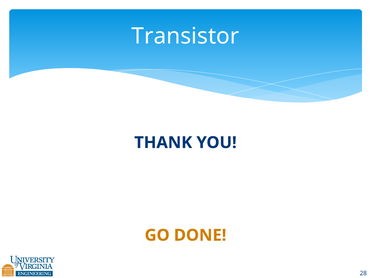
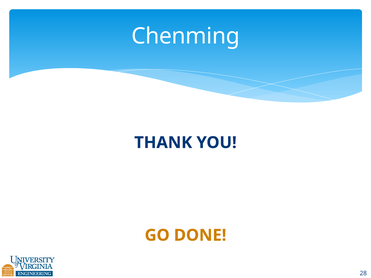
Transistor: Transistor -> Chenming (186, 36)
